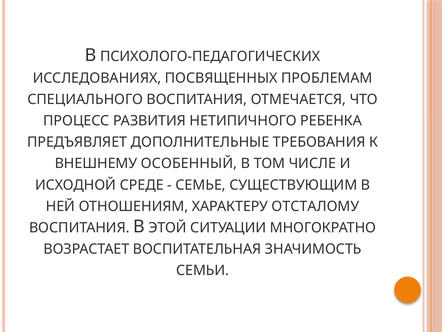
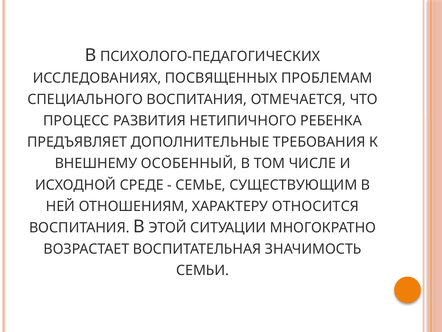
ОТСТАЛОМУ: ОТСТАЛОМУ -> ОТНОСИТСЯ (315, 206)
